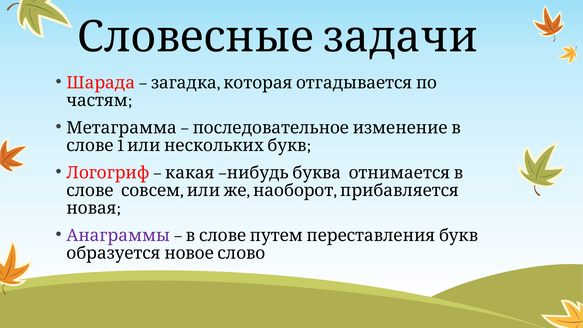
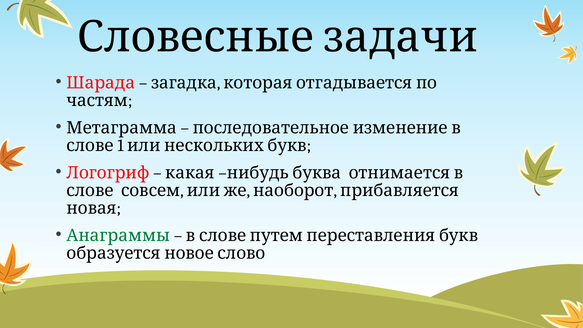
Анаграммы colour: purple -> green (118, 236)
